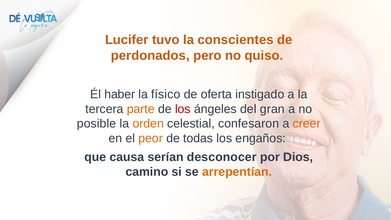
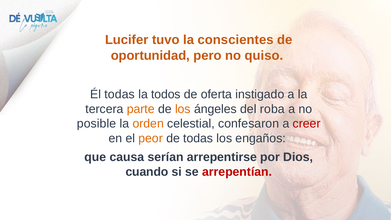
perdonados: perdonados -> oportunidad (150, 55)
Él haber: haber -> todas (120, 94)
físico: físico -> todos (166, 94)
los colour: red -> orange (183, 109)
gran: gran -> roba (272, 109)
creer colour: orange -> red (307, 124)
desconocer: desconocer -> arrepentirse (222, 157)
camino: camino -> cuando (147, 172)
arrepentían colour: orange -> red (237, 172)
